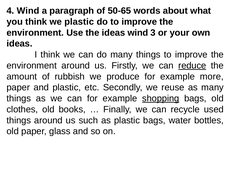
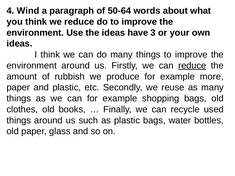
50-65: 50-65 -> 50-64 (119, 11)
we plastic: plastic -> reduce (79, 22)
ideas wind: wind -> have (138, 33)
shopping underline: present -> none (161, 99)
